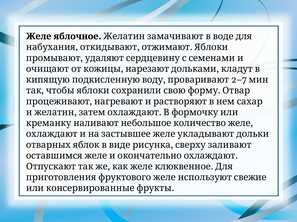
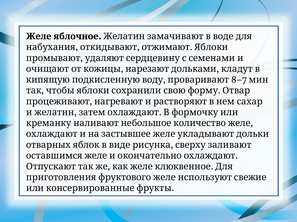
2–7: 2–7 -> 8–7 (239, 80)
